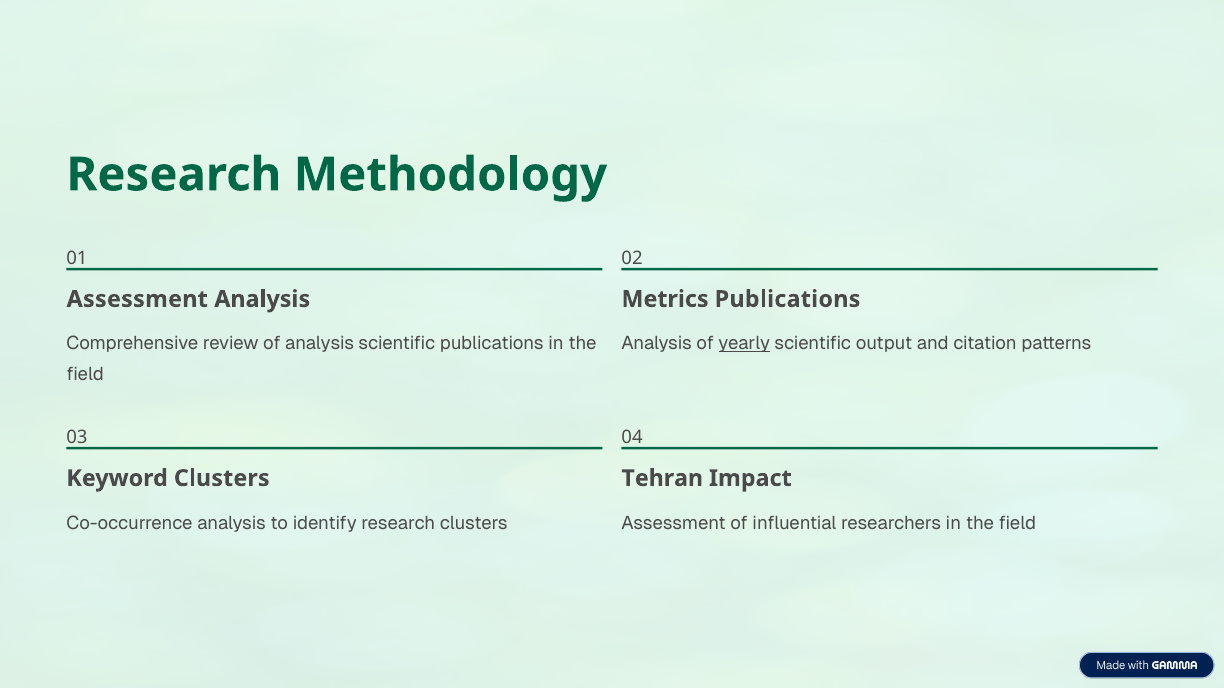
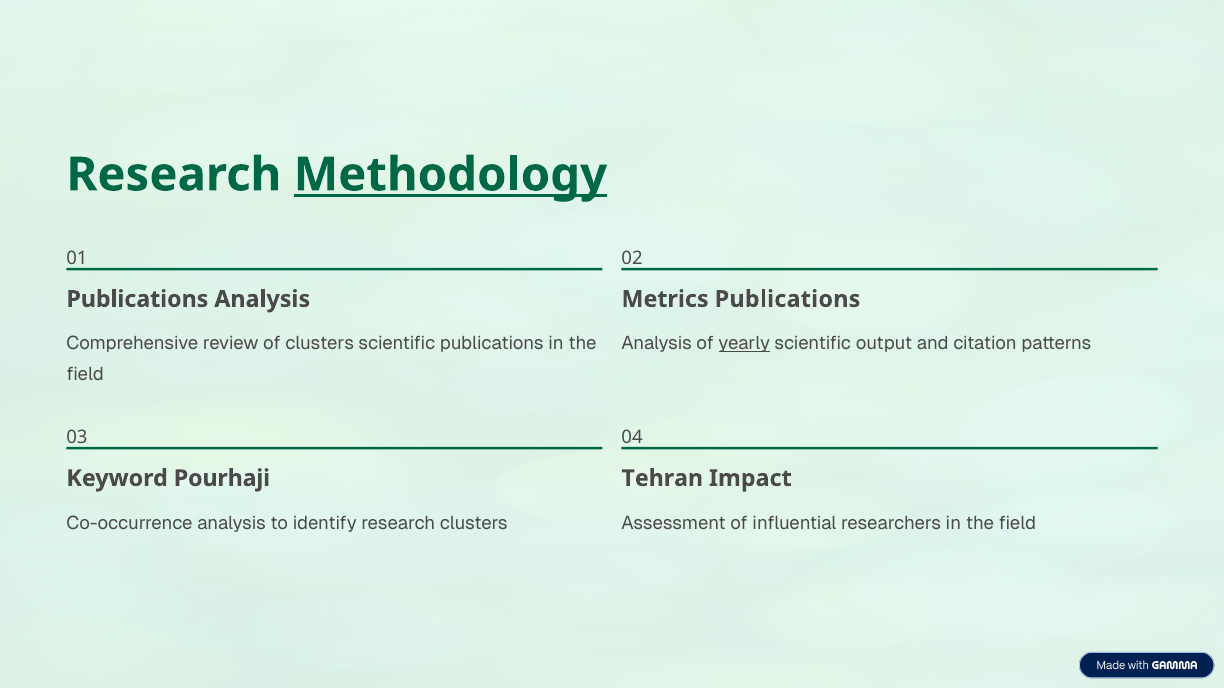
Methodology underline: none -> present (450, 175)
Assessment: Assessment -> Publications (137, 299)
of analysis: analysis -> clusters (320, 344)
Keyword Clusters: Clusters -> Pourhaji (222, 479)
